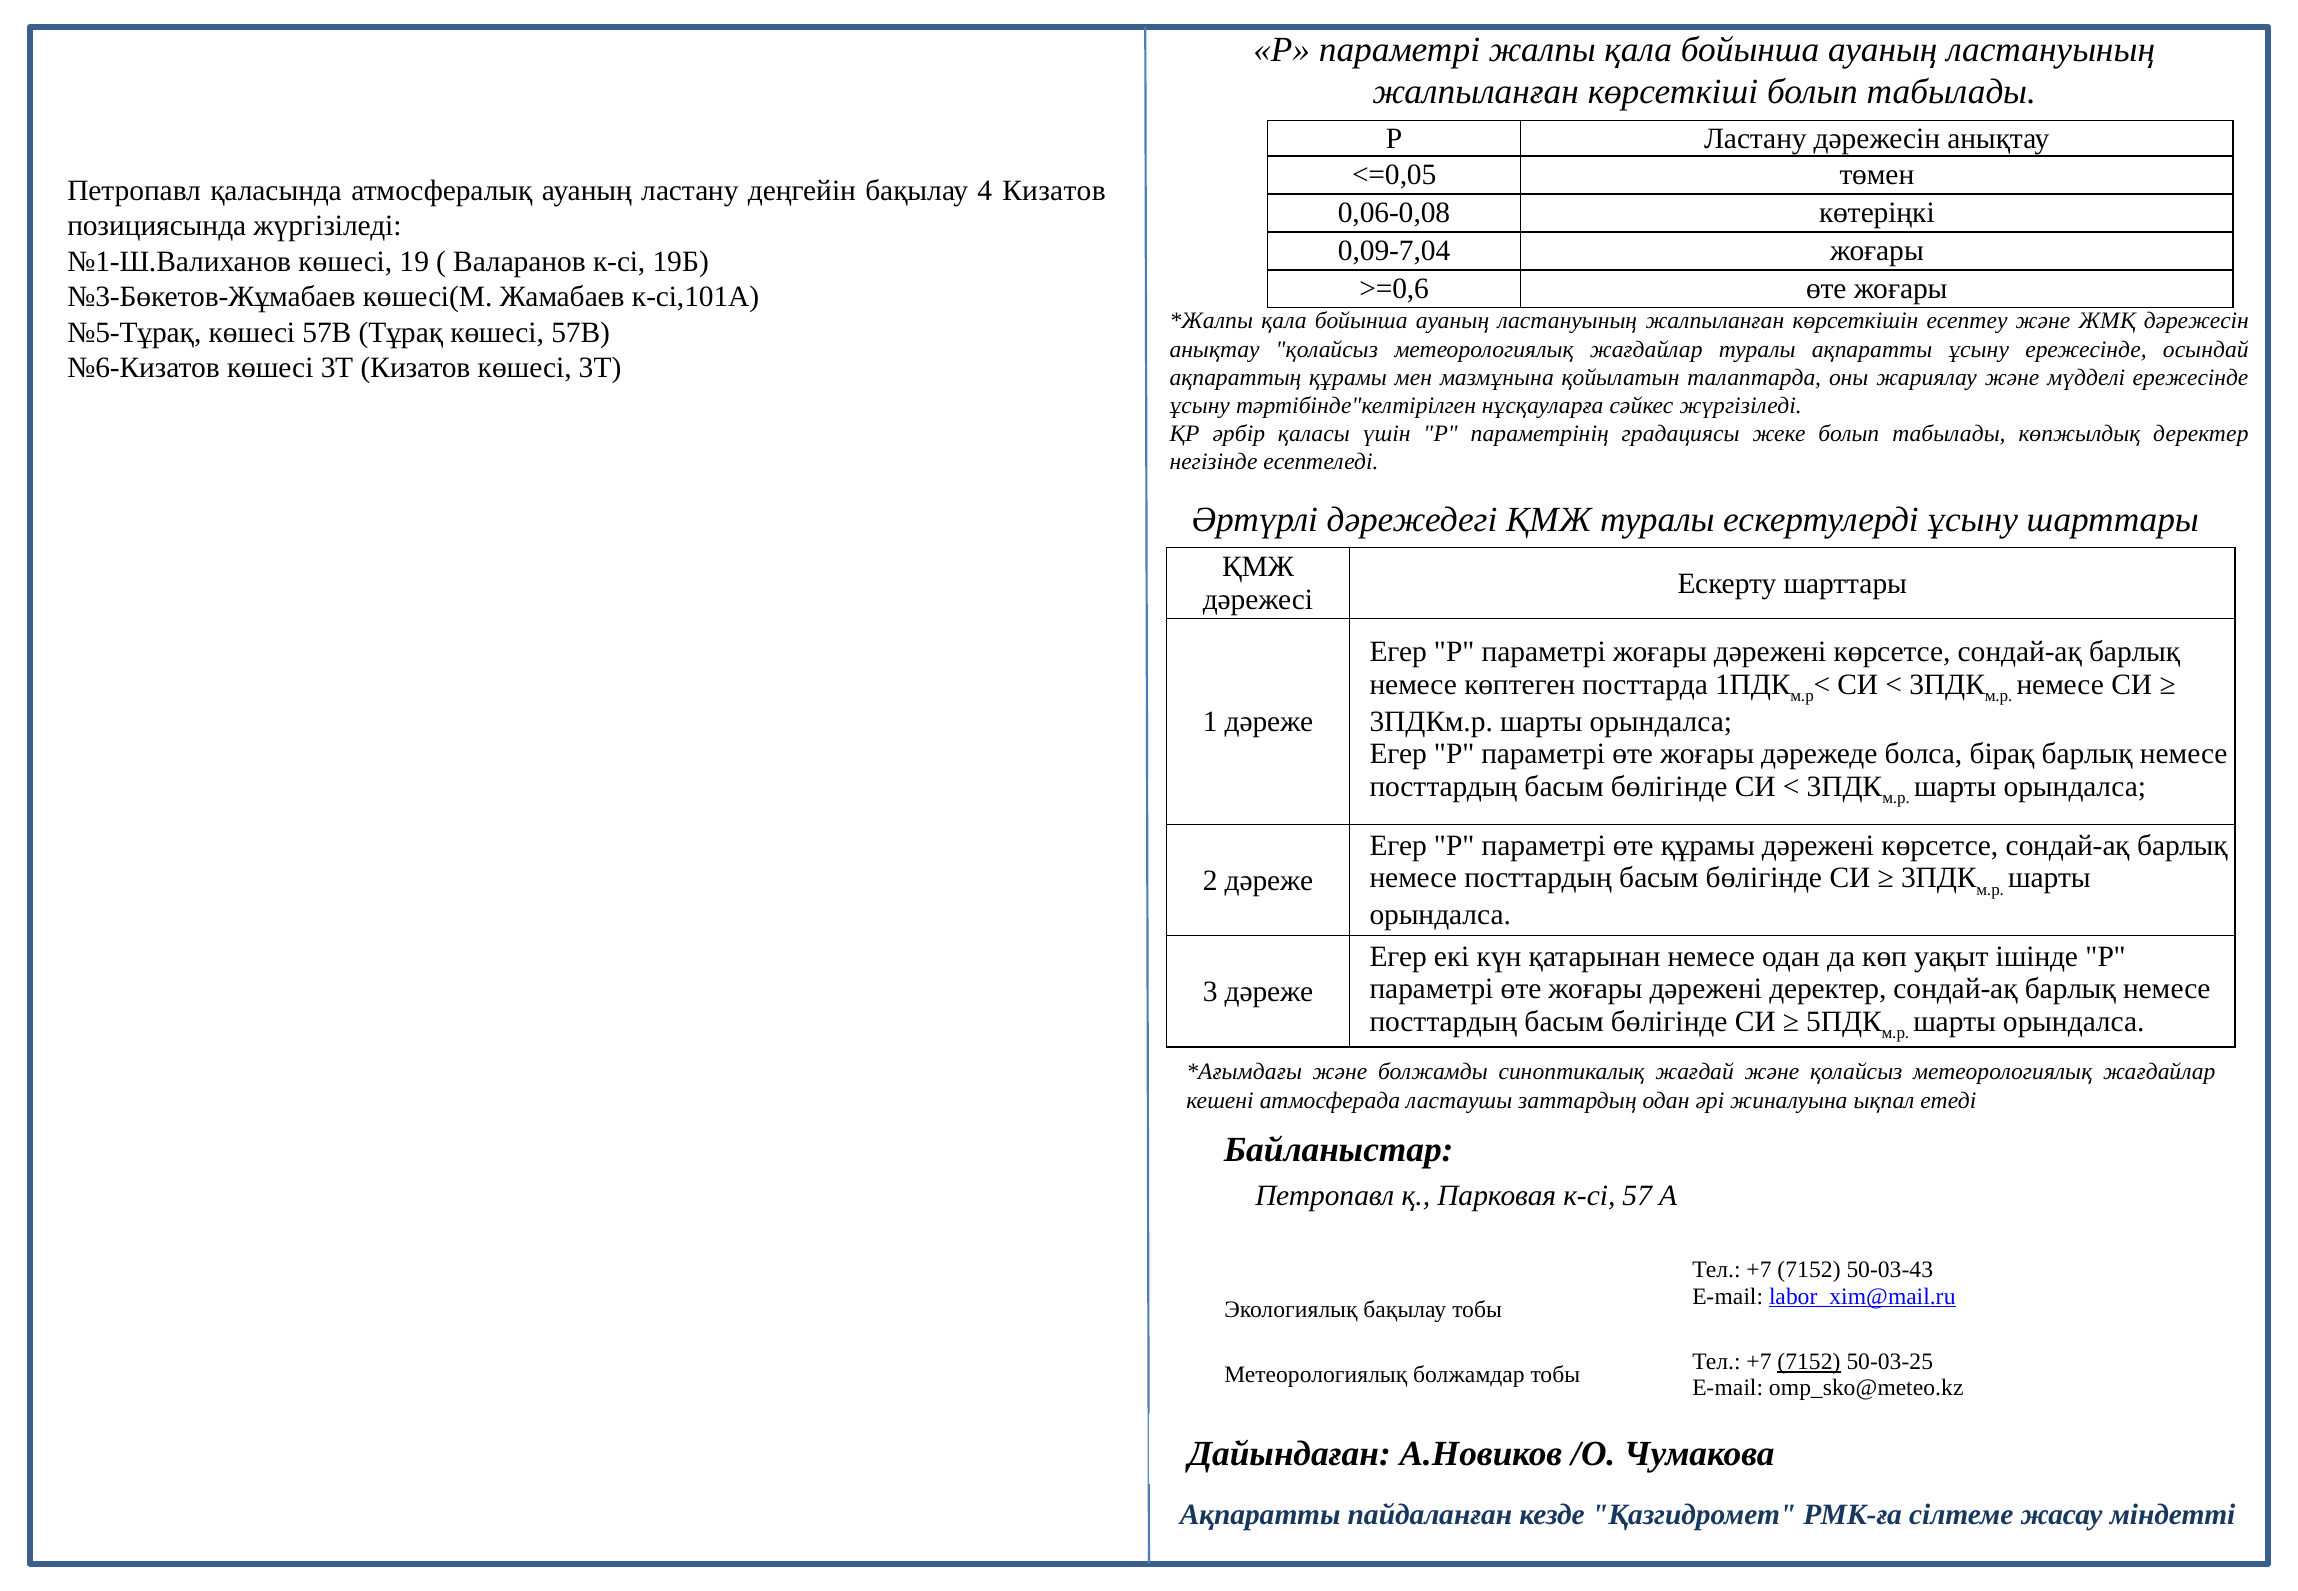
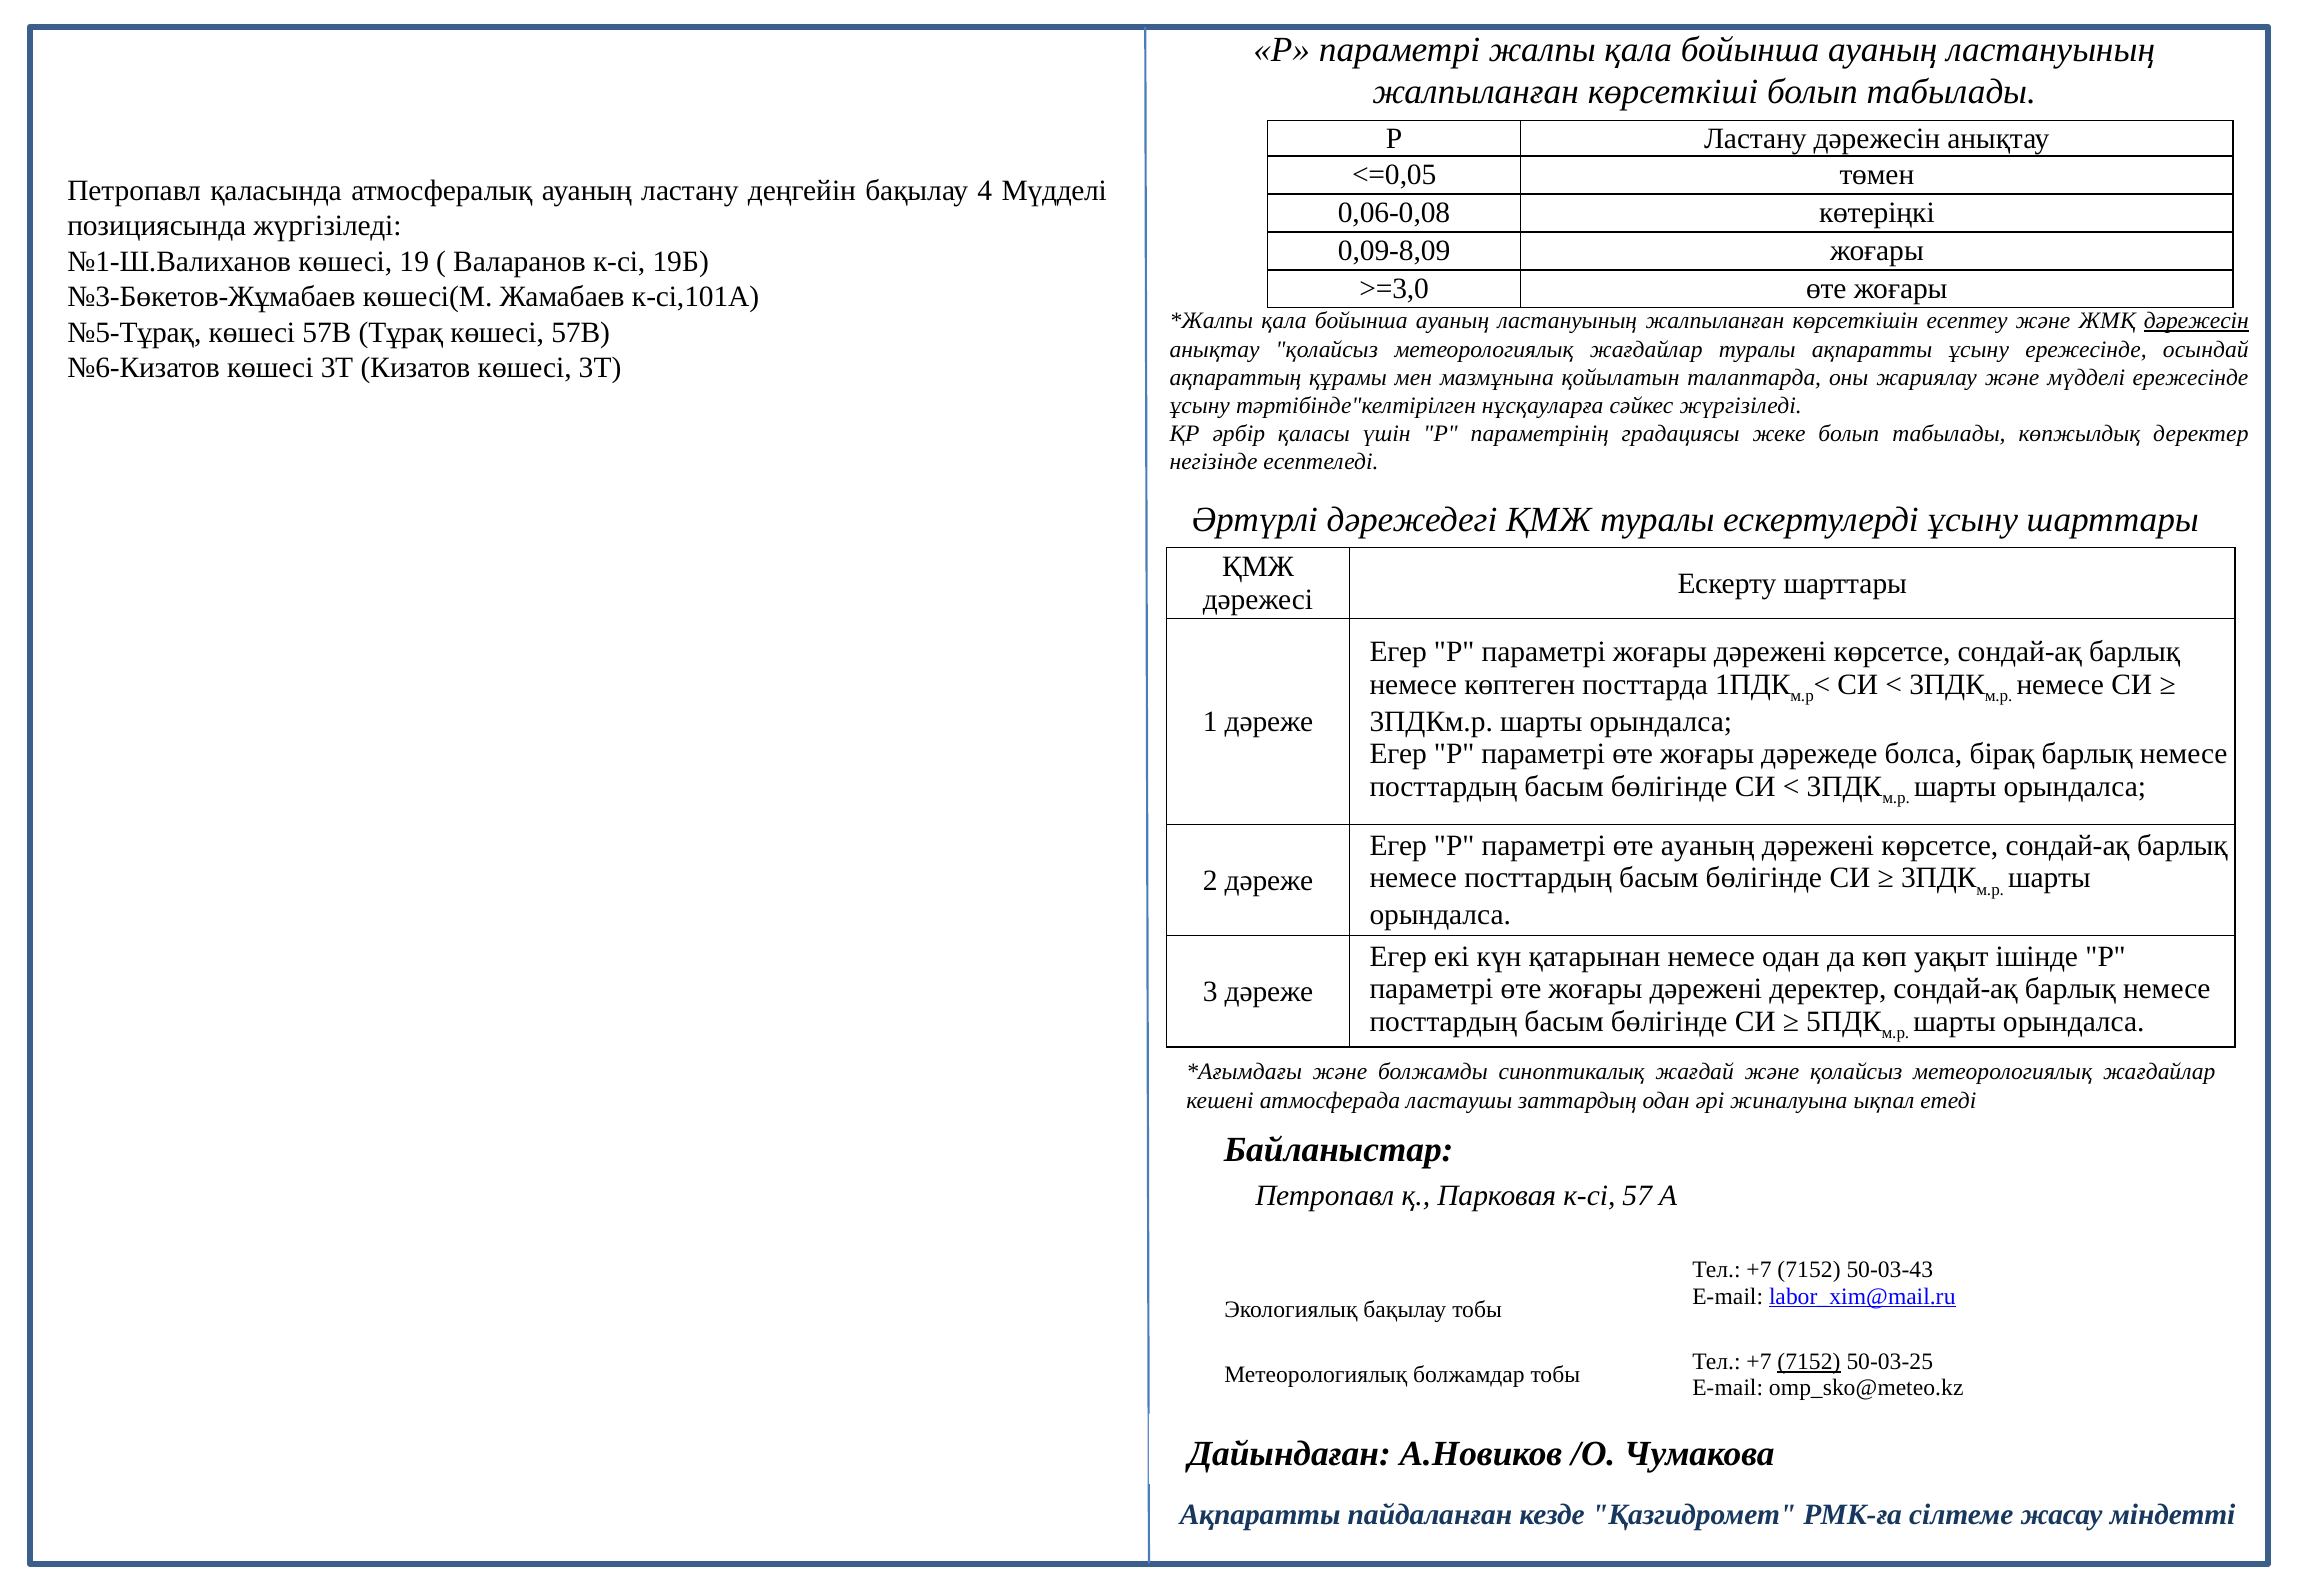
4 Кизатов: Кизатов -> Мүдделі (1054, 191)
0,09-7,04: 0,09-7,04 -> 0,09-8,09 (1394, 251)
>=0,6: >=0,6 -> >=3,0 (1394, 288)
дәрежесін underline: none -> present (2196, 321)
өте құрамы: құрамы -> ауаның (1708, 845)
